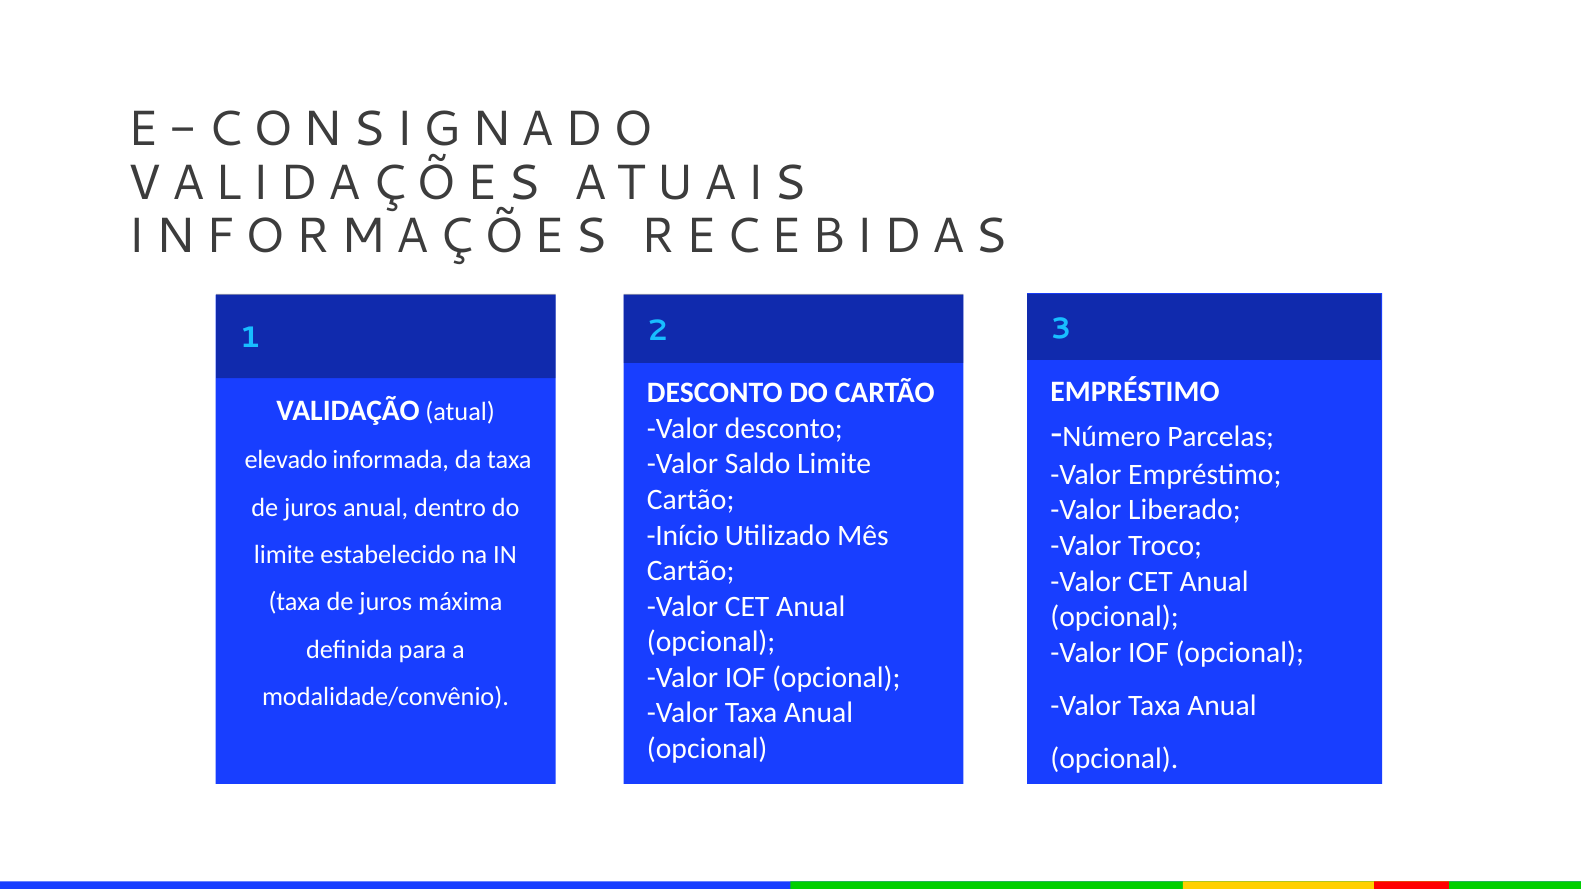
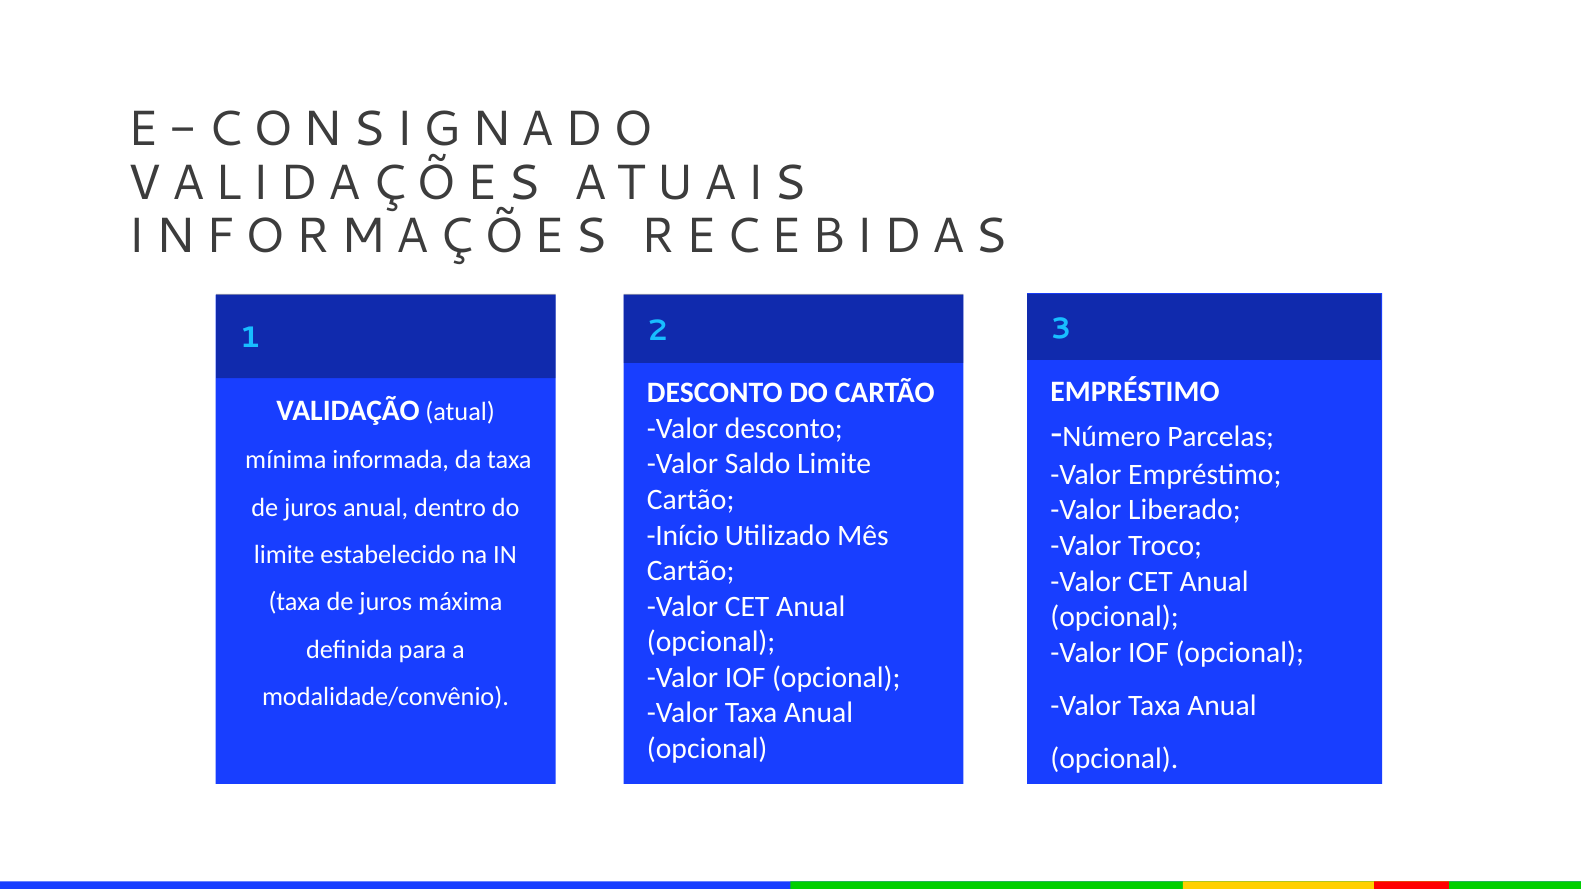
elevado: elevado -> mínima (286, 460)
